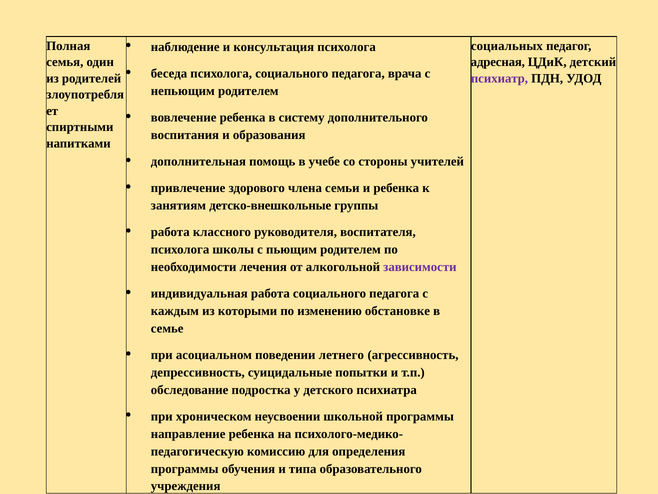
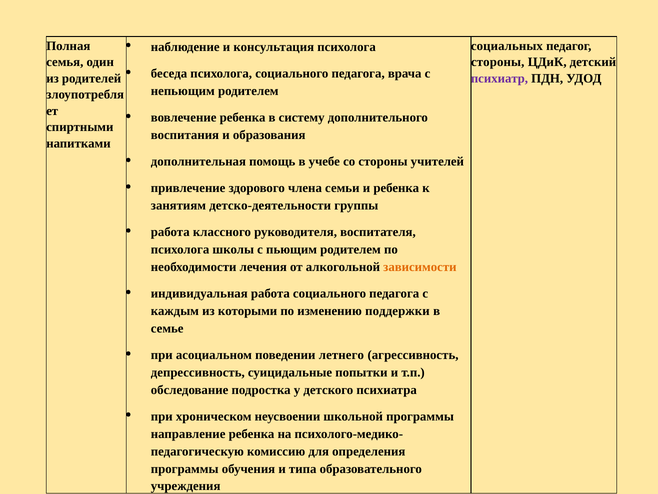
адресная: адресная -> стороны (498, 62)
детско-внешкольные: детско-внешкольные -> детско-деятельности (270, 205)
зависимости colour: purple -> orange (420, 267)
обстановке: обстановке -> поддержки (397, 311)
